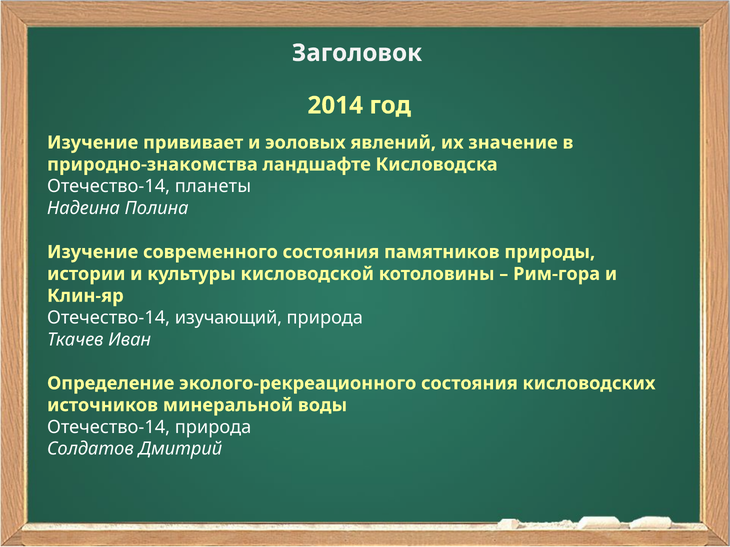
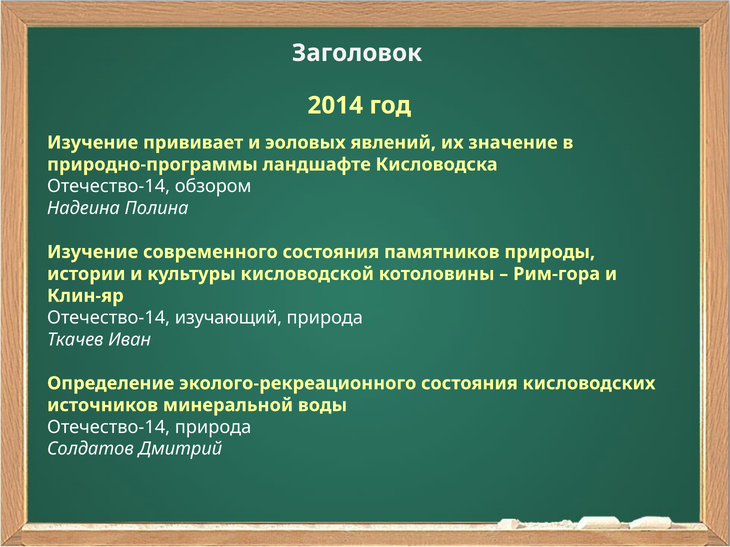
природно-знакомства: природно-знакомства -> природно-программы (152, 165)
планеты: планеты -> обзором (213, 187)
